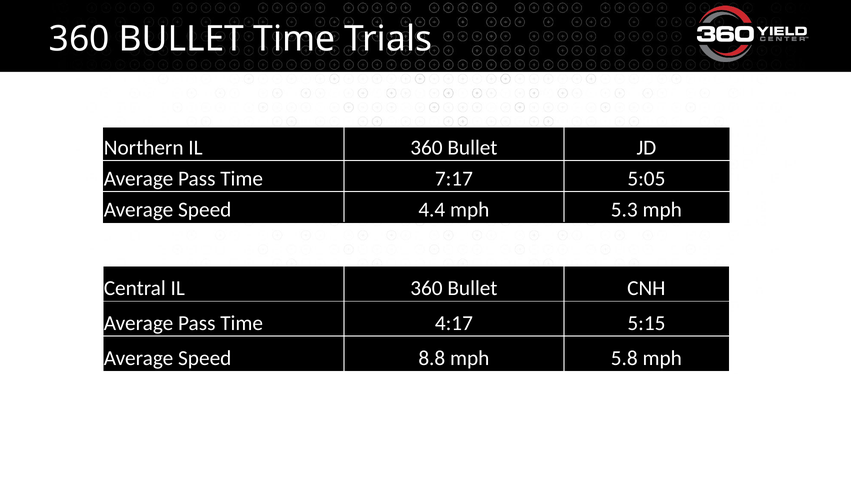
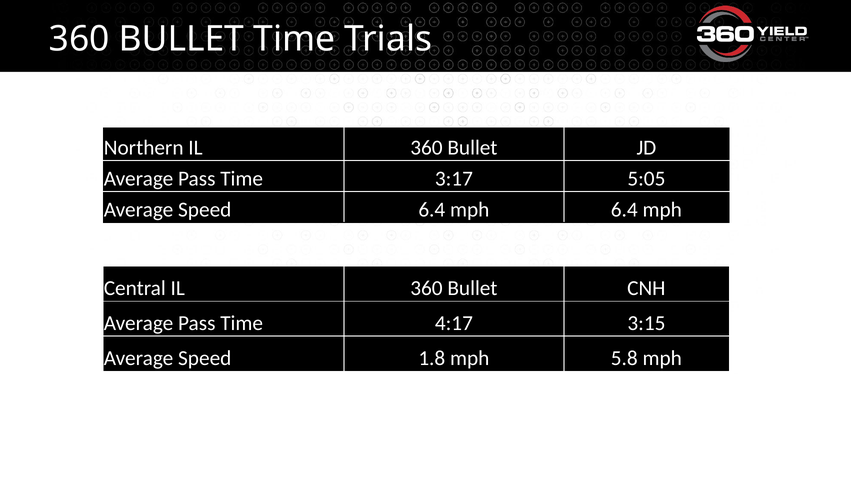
7:17: 7:17 -> 3:17 (454, 179)
Speed 4.4: 4.4 -> 6.4 (432, 209)
mph 5.3: 5.3 -> 6.4 (624, 209)
5:15: 5:15 -> 3:15 (646, 323)
8.8: 8.8 -> 1.8 (432, 358)
